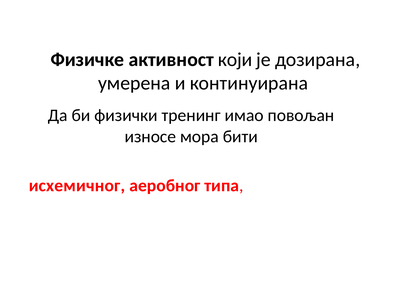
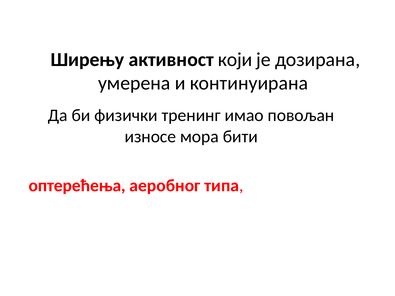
Физичке: Физичке -> Ширењу (87, 60)
исхемичног: исхемичног -> оптерећења (77, 186)
